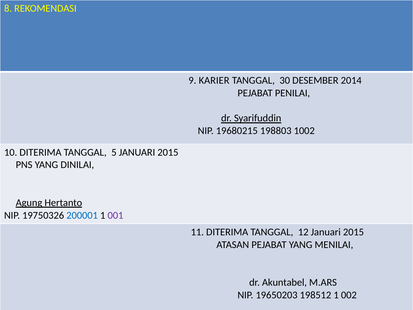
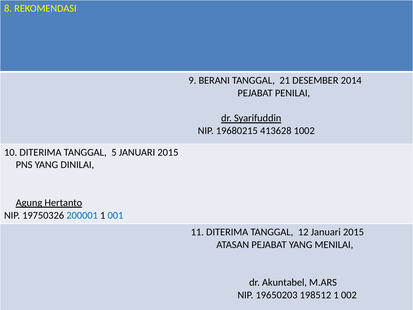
KARIER: KARIER -> BERANI (214, 80)
30: 30 -> 21 (285, 80)
198803: 198803 -> 413628 (276, 131)
001 colour: purple -> blue (115, 215)
